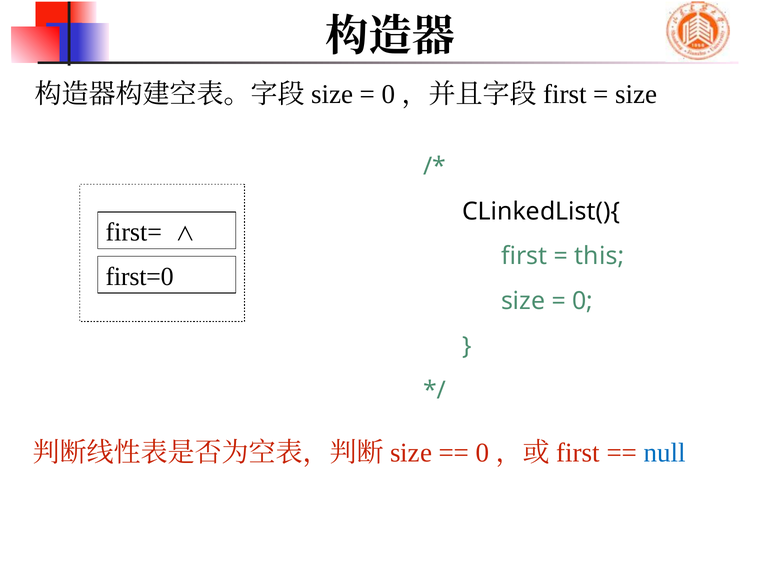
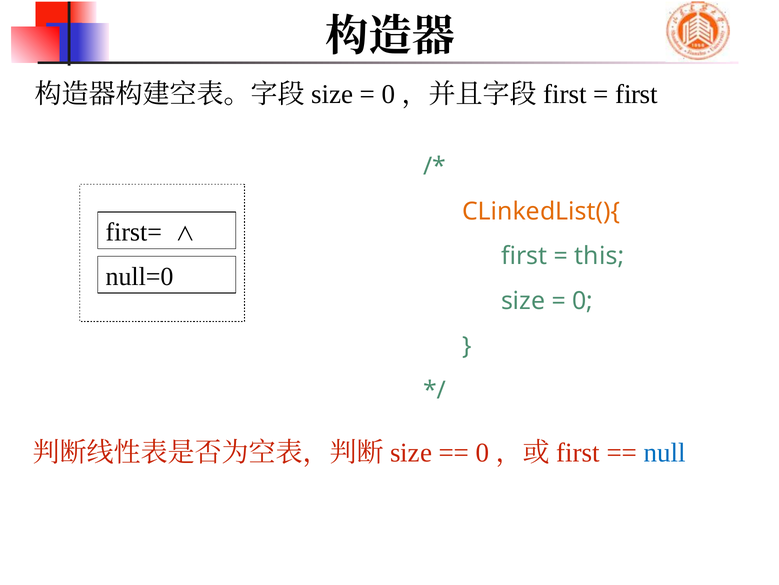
size: size -> first (637, 94)
CLinkedList(){ colour: black -> orange (541, 211)
first=0: first=0 -> null=0 (140, 276)
